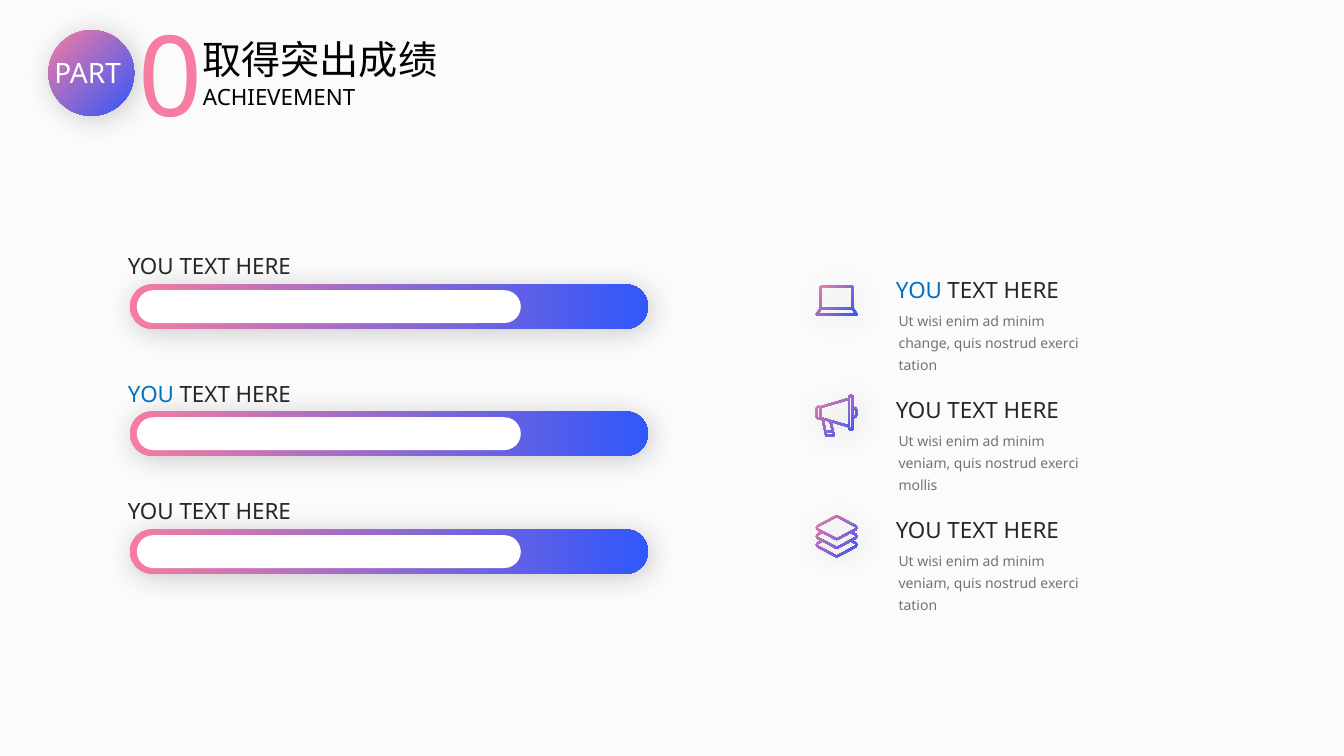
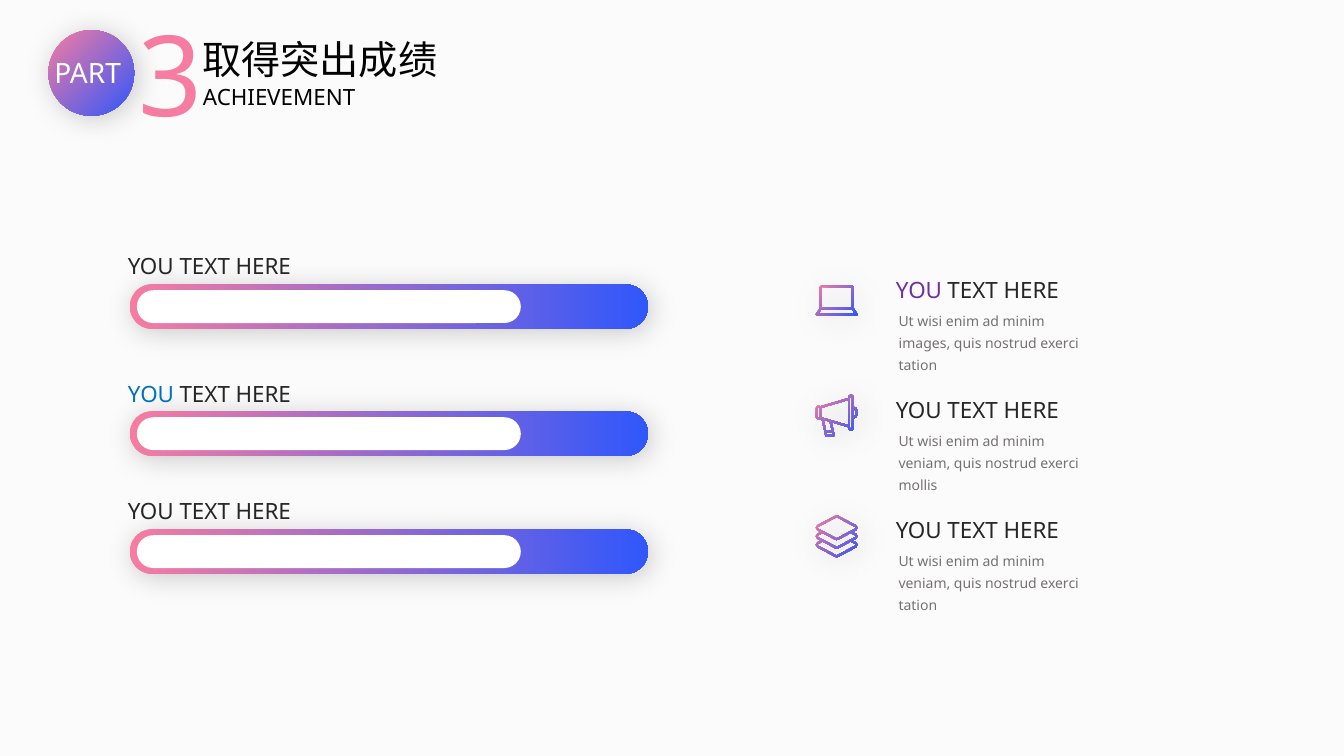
0: 0 -> 3 (170, 80)
YOU colour: blue -> purple (919, 291)
change: change -> images (924, 344)
